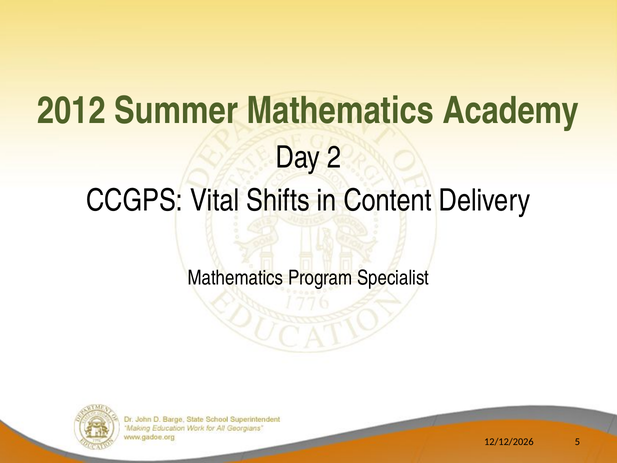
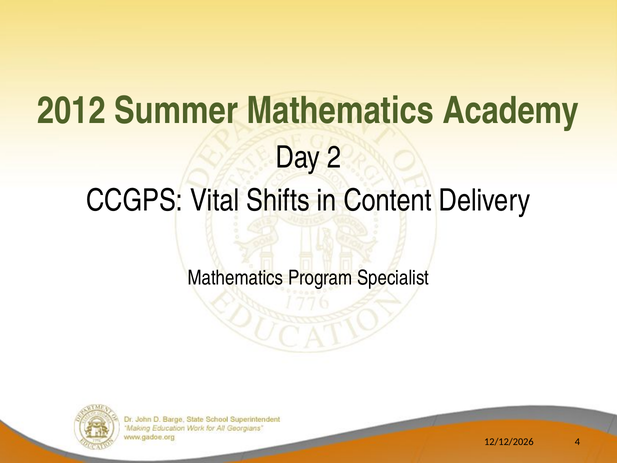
5: 5 -> 4 (577, 442)
